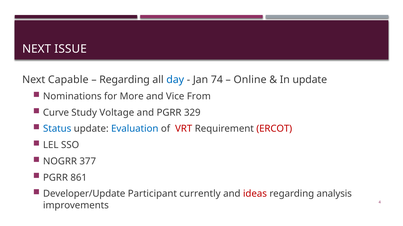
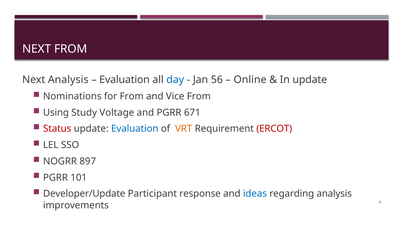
NEXT ISSUE: ISSUE -> FROM (71, 49)
Next Capable: Capable -> Analysis (68, 80)
Regarding: Regarding -> Evaluation (125, 80)
74: 74 -> 56 (217, 80)
for More: More -> From (132, 97)
Curve: Curve -> Using (56, 113)
329: 329 -> 671 (192, 113)
Status colour: blue -> red (57, 129)
VRT colour: red -> orange (184, 129)
377: 377 -> 897 (88, 162)
861: 861 -> 101 (79, 178)
currently: currently -> response (200, 194)
ideas colour: red -> blue (255, 194)
